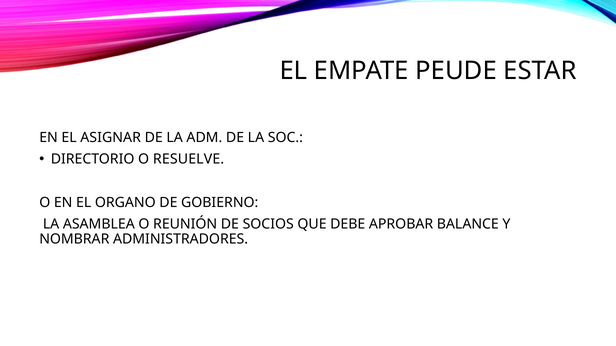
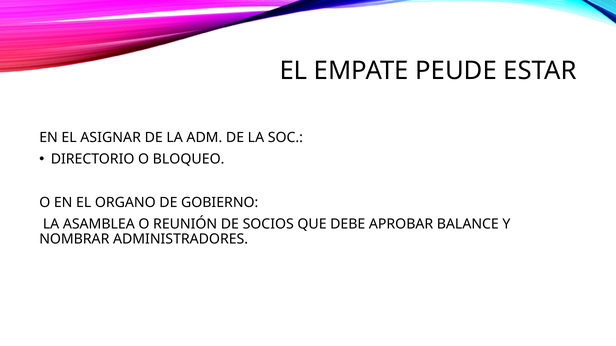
RESUELVE: RESUELVE -> BLOQUEO (189, 159)
